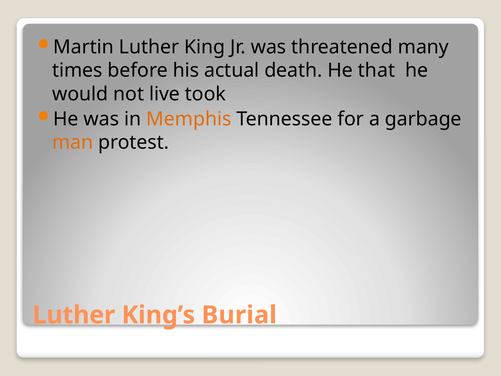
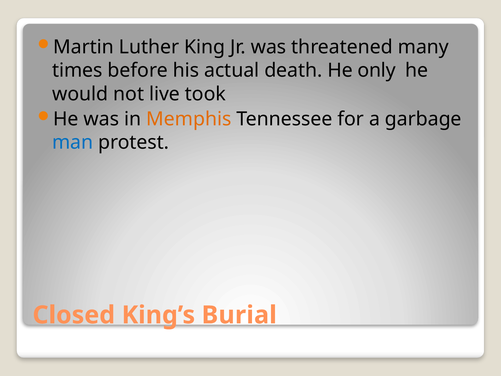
that: that -> only (377, 71)
man colour: orange -> blue (73, 142)
Luther: Luther -> Closed (74, 315)
